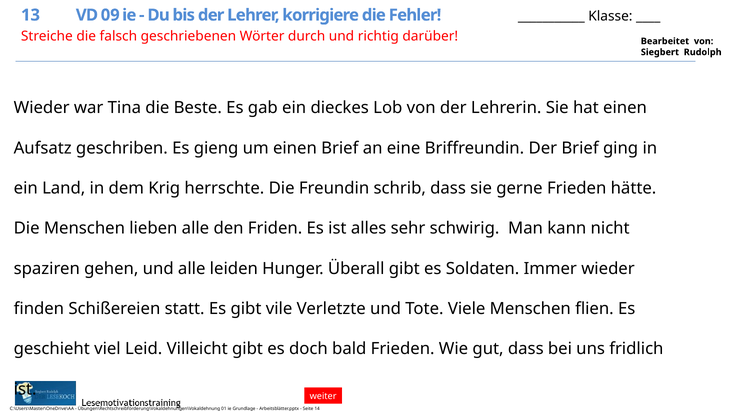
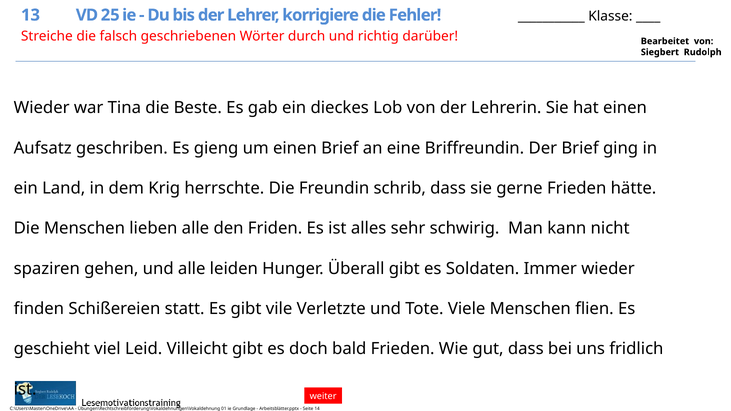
09: 09 -> 25 (110, 15)
